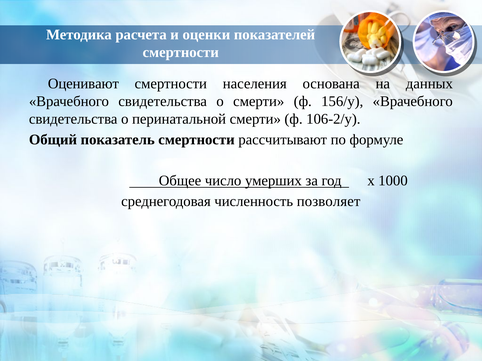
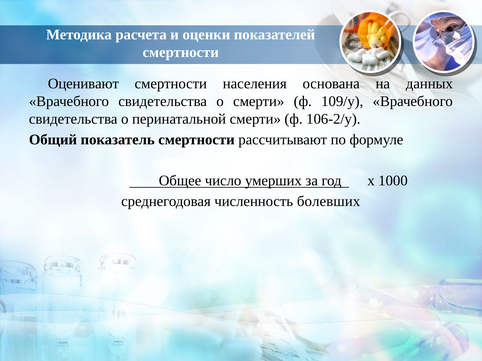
156/у: 156/у -> 109/у (342, 101)
позволяет: позволяет -> болевших (329, 202)
